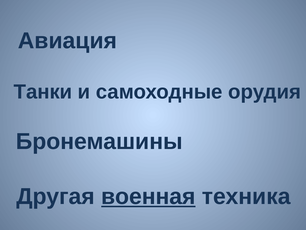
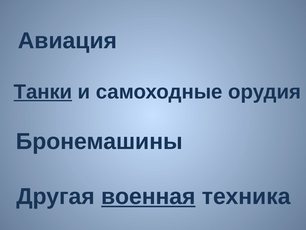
Танки underline: none -> present (43, 92)
